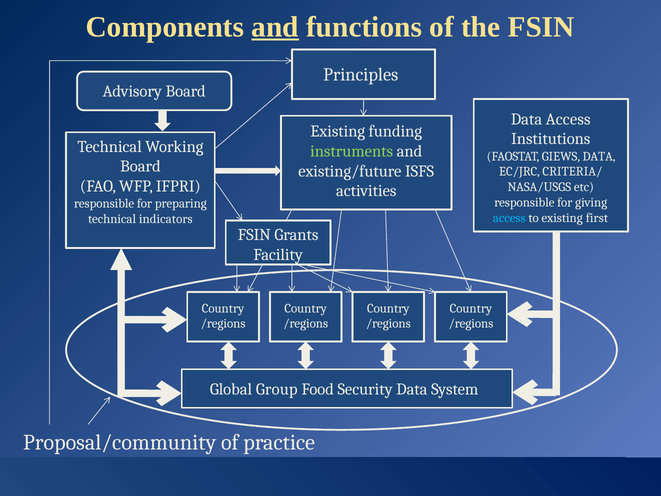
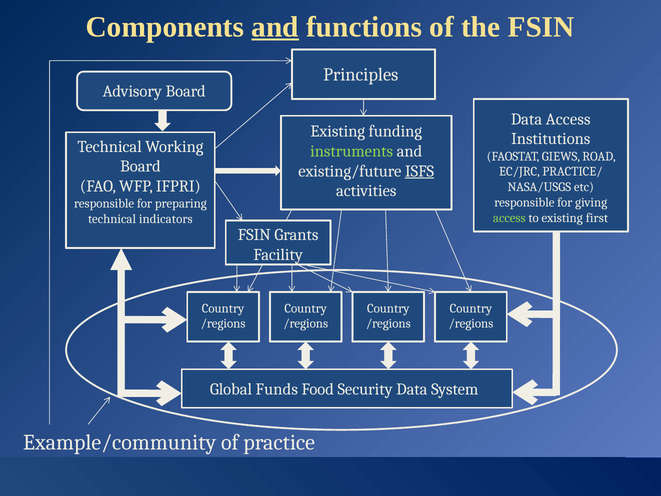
GIEWS DATA: DATA -> ROAD (599, 156)
ISFS underline: none -> present (420, 171)
CRITERIA/: CRITERIA/ -> PRACTICE/ (572, 172)
access colour: light blue -> light green (509, 218)
Group: Group -> Funds (277, 389)
Proposal/community: Proposal/community -> Example/community (120, 442)
